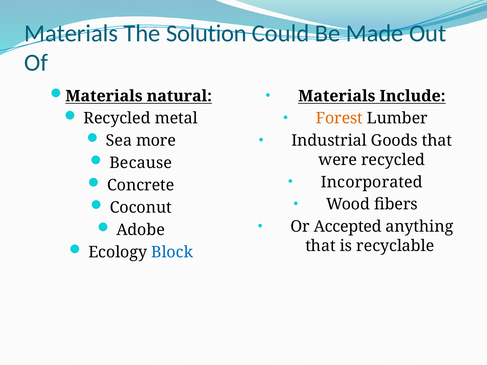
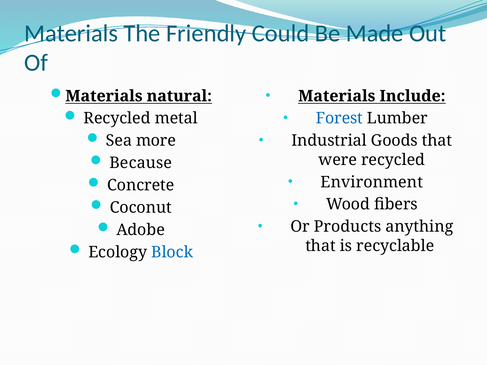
Solution: Solution -> Friendly (206, 33)
Forest colour: orange -> blue (339, 118)
Incorporated: Incorporated -> Environment (372, 182)
Accepted: Accepted -> Products (348, 227)
